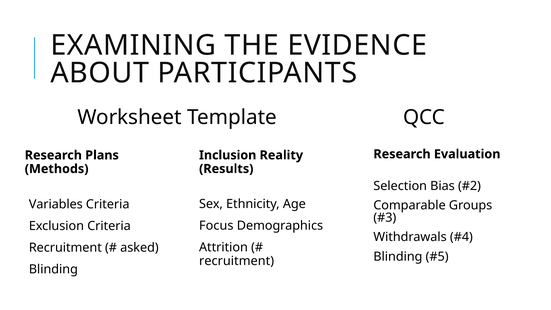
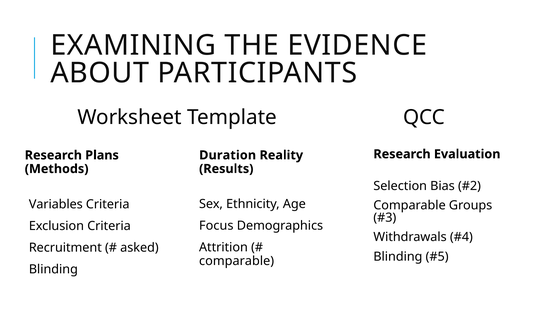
Inclusion: Inclusion -> Duration (228, 155)
recruitment: recruitment -> comparable (237, 261)
